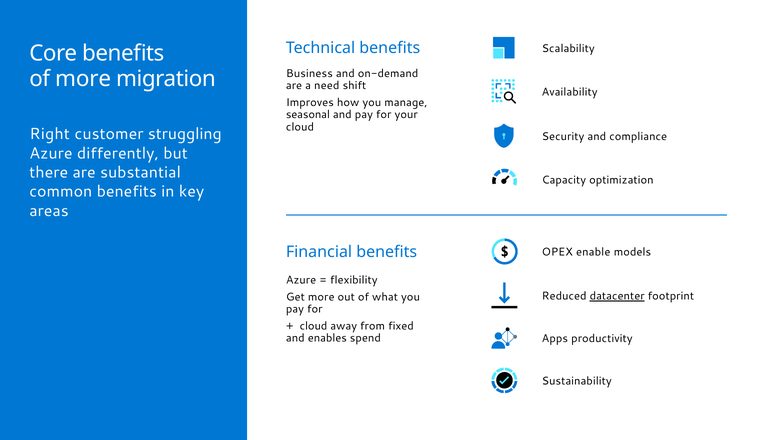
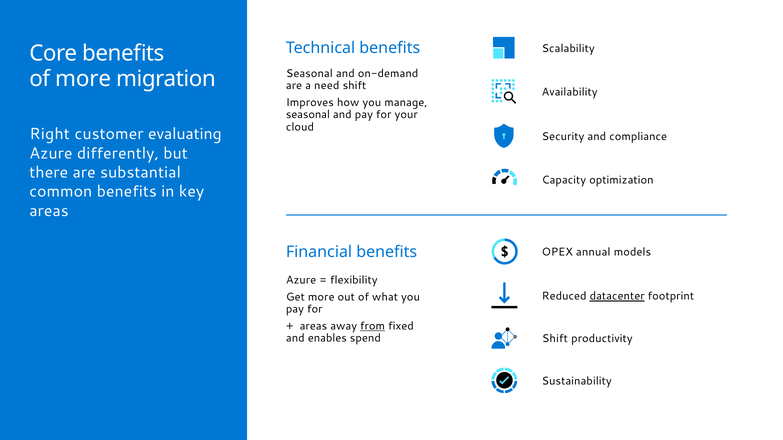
Business: Business -> Seasonal (309, 74)
struggling: struggling -> evaluating (185, 134)
enable: enable -> annual (593, 252)
cloud: cloud -> areas (313, 326)
from underline: none -> present (373, 326)
Apps: Apps -> Shift (555, 339)
